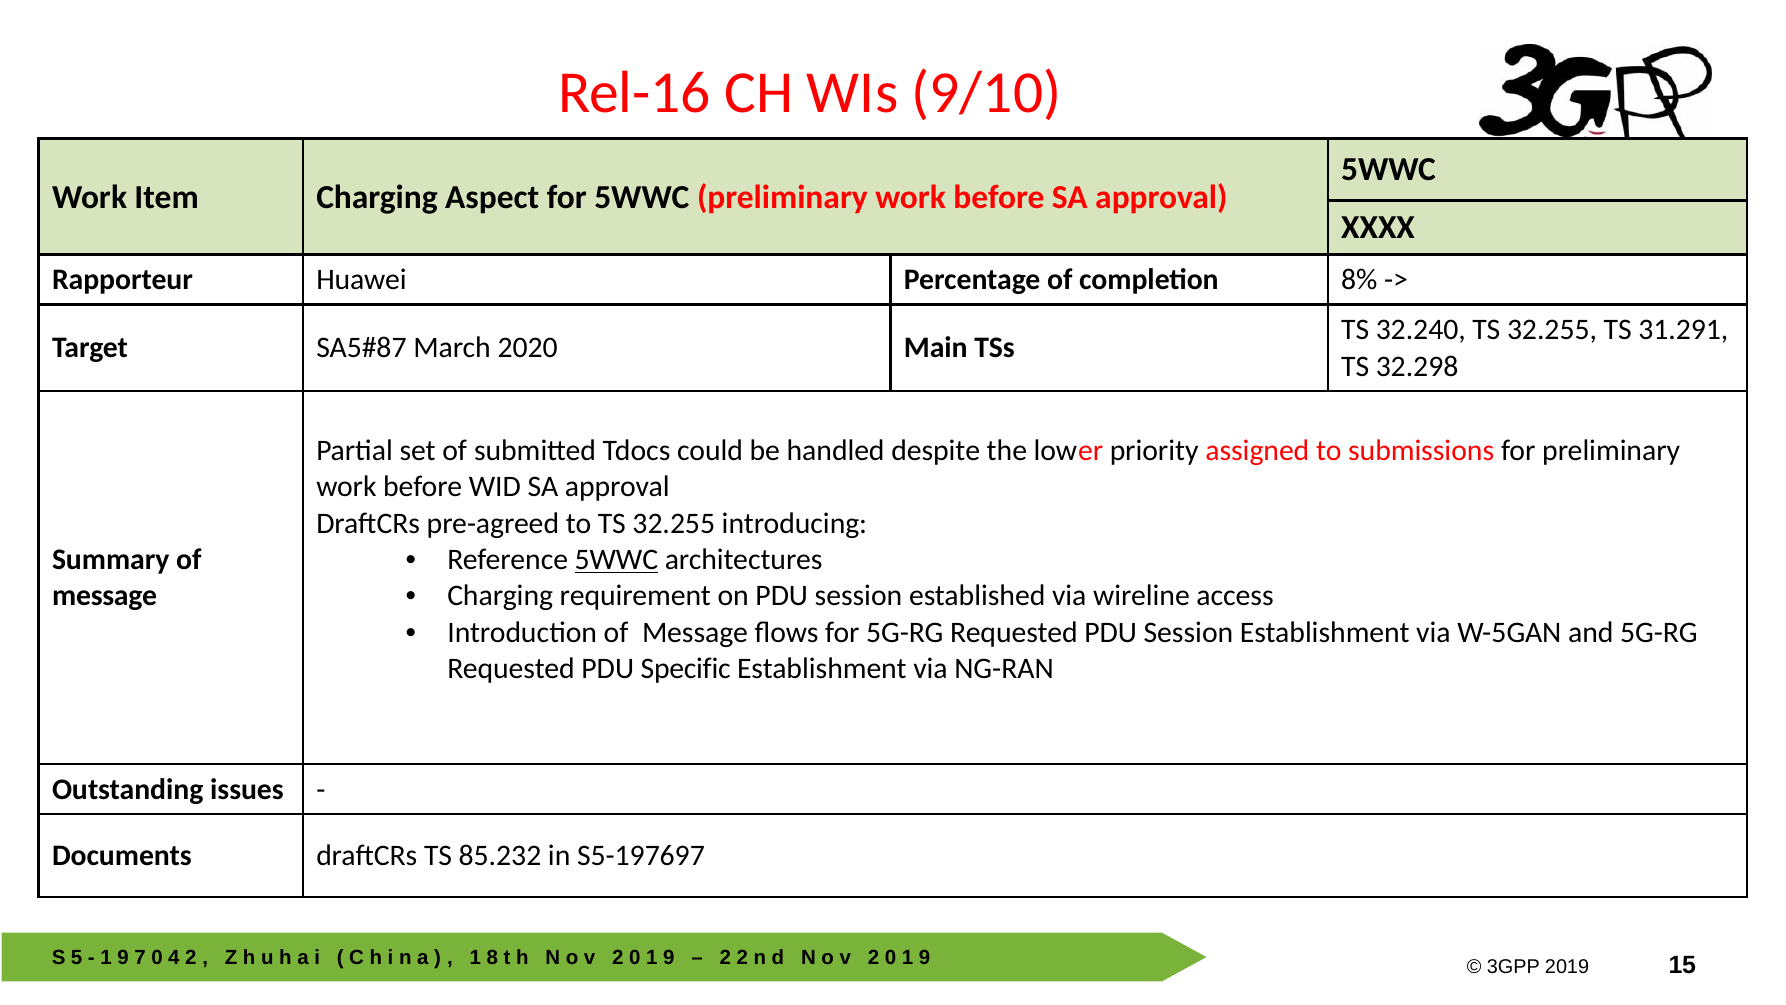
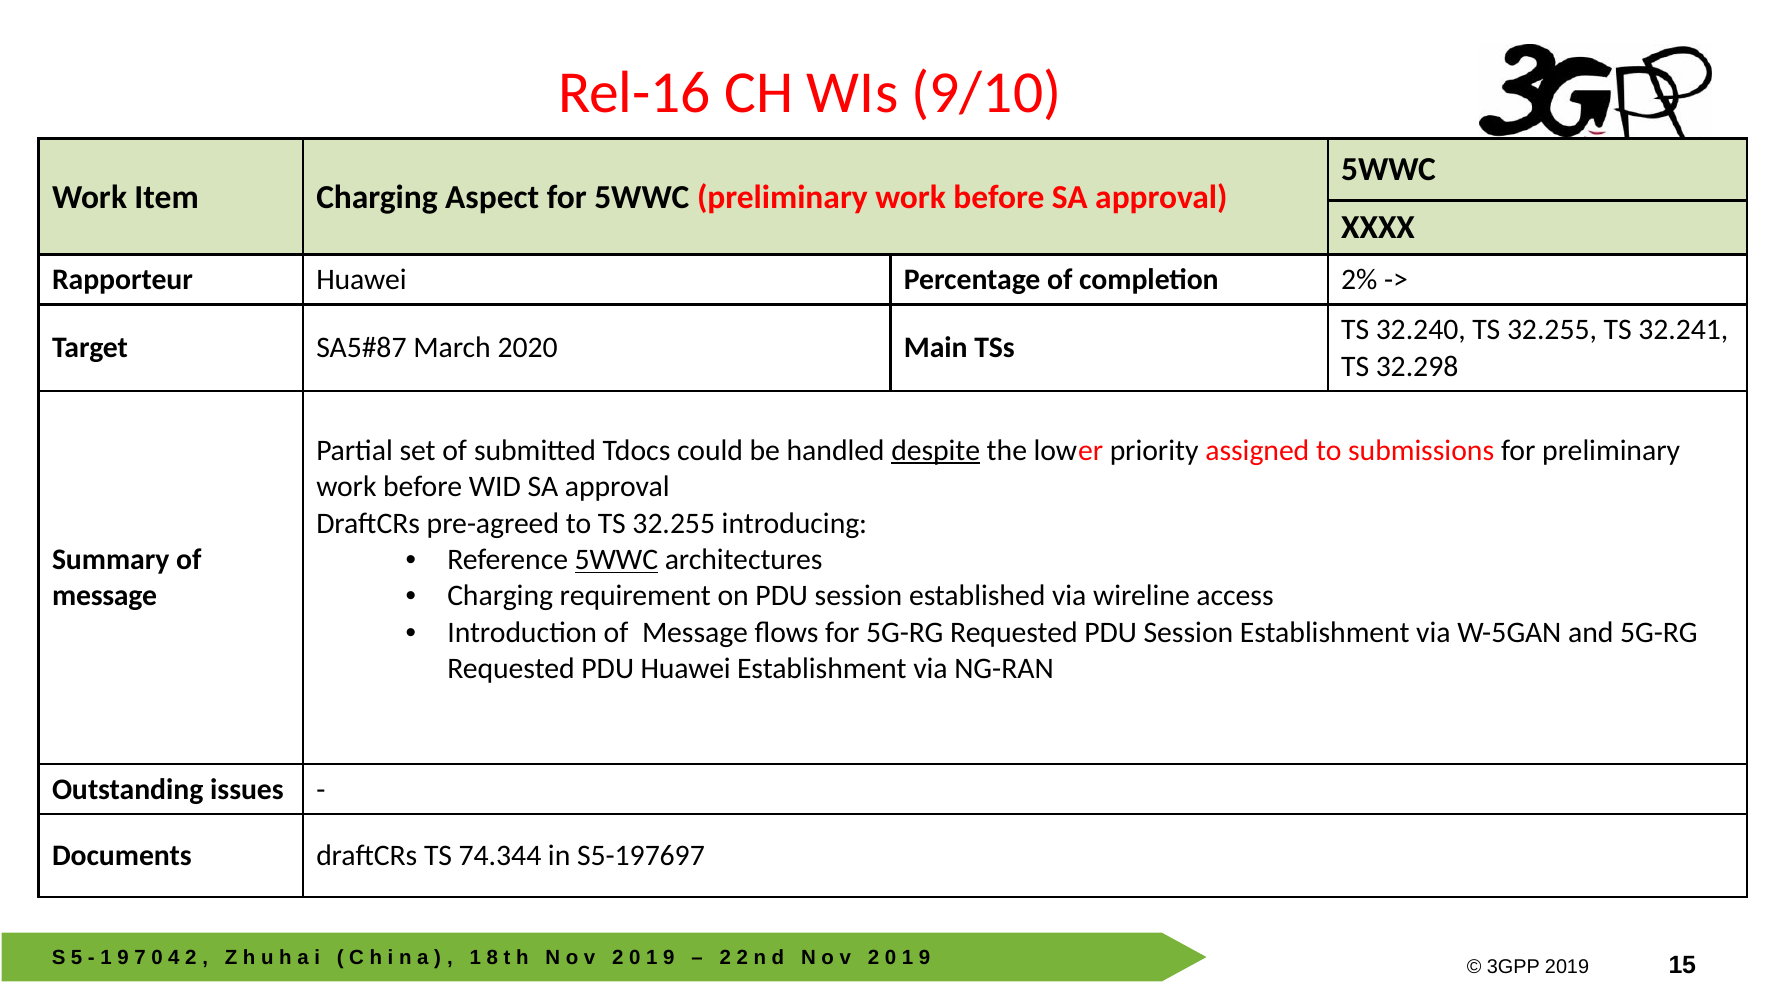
8%: 8% -> 2% (1359, 280)
31.291: 31.291 -> 32.241 (1683, 330)
despite underline: none -> present (936, 450)
PDU Specific: Specific -> Huawei (686, 669)
85.232: 85.232 -> 74.344 (500, 856)
